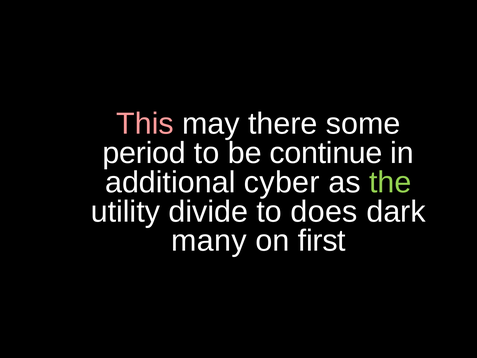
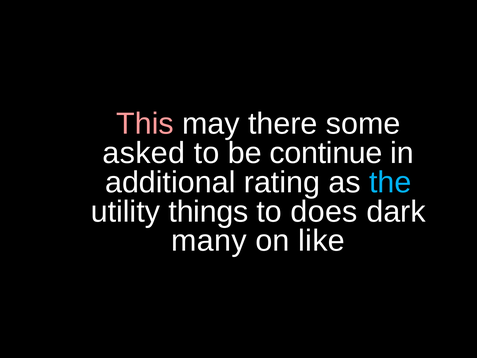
period: period -> asked (144, 153)
cyber: cyber -> rating (282, 182)
the colour: light green -> light blue (390, 182)
divide: divide -> things (208, 211)
first: first -> like (322, 241)
